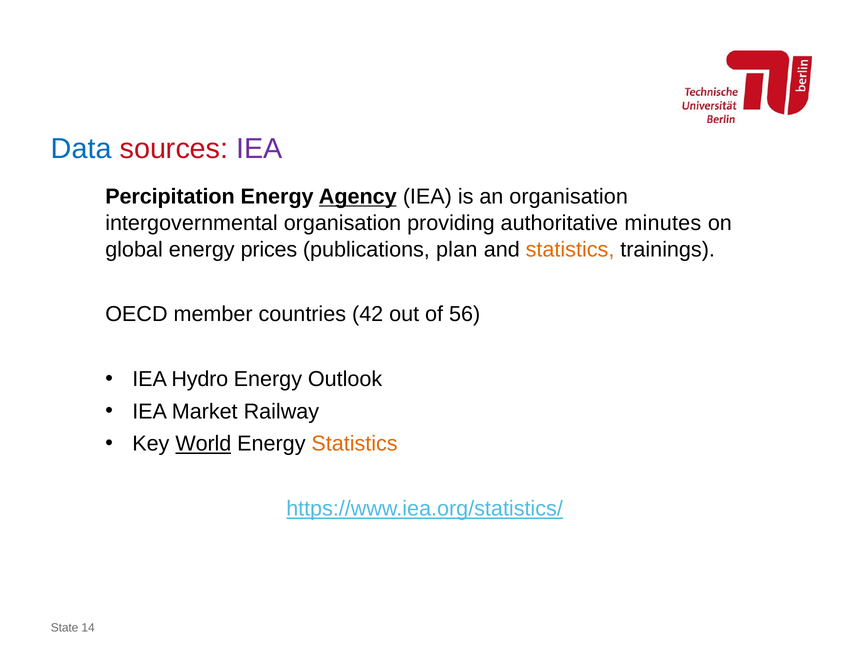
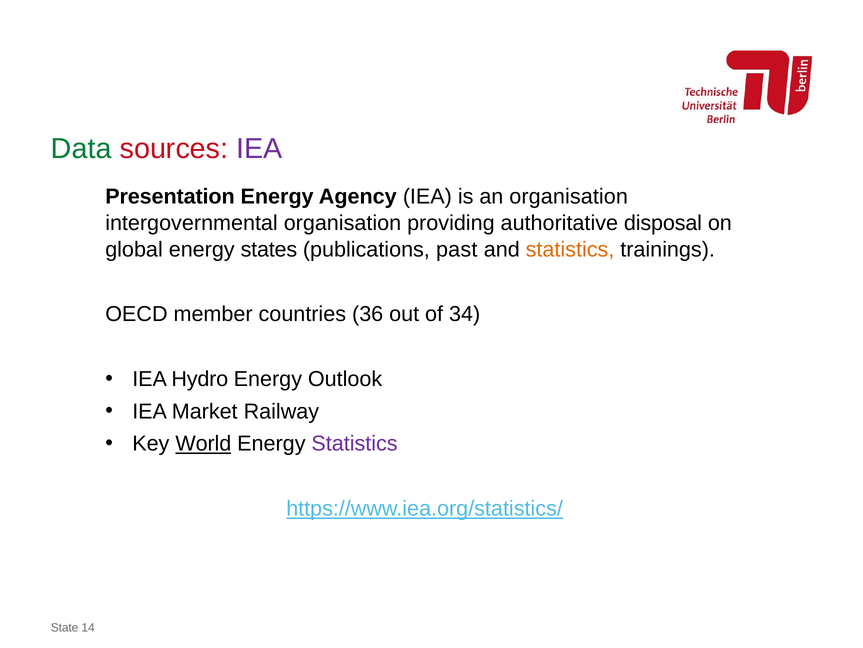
Data colour: blue -> green (81, 149)
Percipitation: Percipitation -> Presentation (170, 197)
Agency underline: present -> none (358, 197)
minutes: minutes -> disposal (663, 223)
prices: prices -> states (269, 249)
plan: plan -> past (457, 249)
42: 42 -> 36 (368, 314)
56: 56 -> 34 (465, 314)
Statistics colour: orange -> purple (355, 443)
